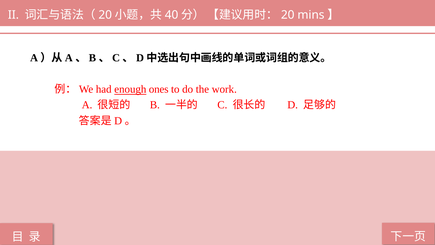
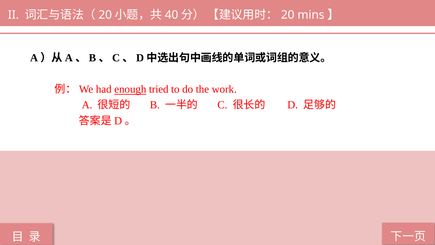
ones: ones -> tried (159, 89)
